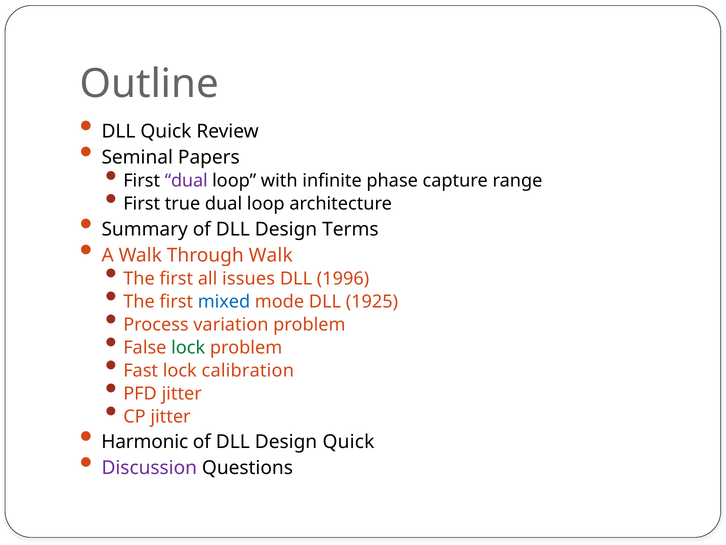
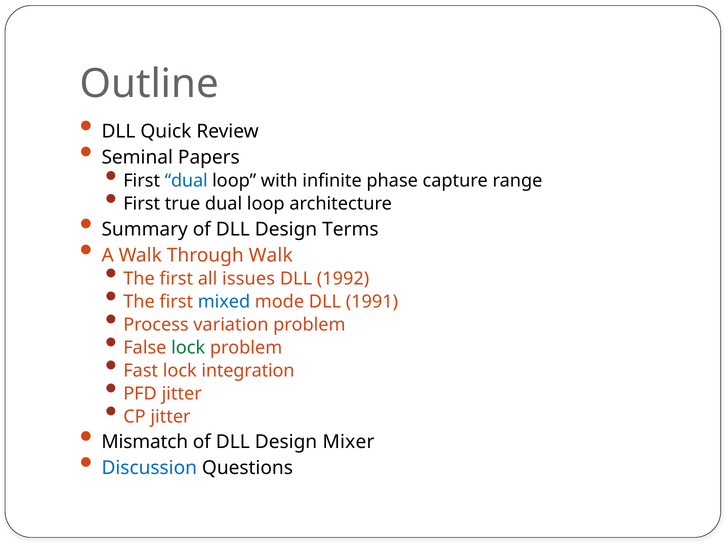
dual colour: purple -> blue (186, 181)
1996: 1996 -> 1992 (343, 278)
1925: 1925 -> 1991 (372, 301)
calibration: calibration -> integration (248, 370)
Harmonic: Harmonic -> Mismatch (145, 442)
Design Quick: Quick -> Mixer (349, 442)
Discussion colour: purple -> blue (149, 468)
